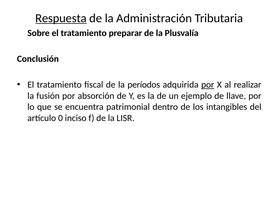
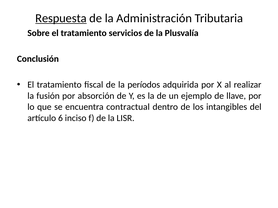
preparar: preparar -> servicios (125, 33)
por underline: present -> none (208, 85)
patrimonial: patrimonial -> contractual (128, 107)
0: 0 -> 6 (60, 118)
